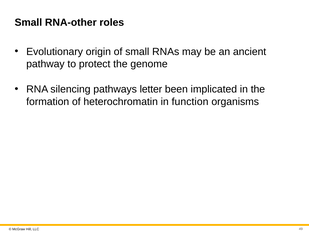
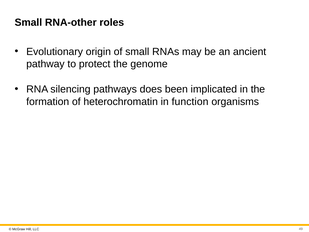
letter: letter -> does (151, 89)
